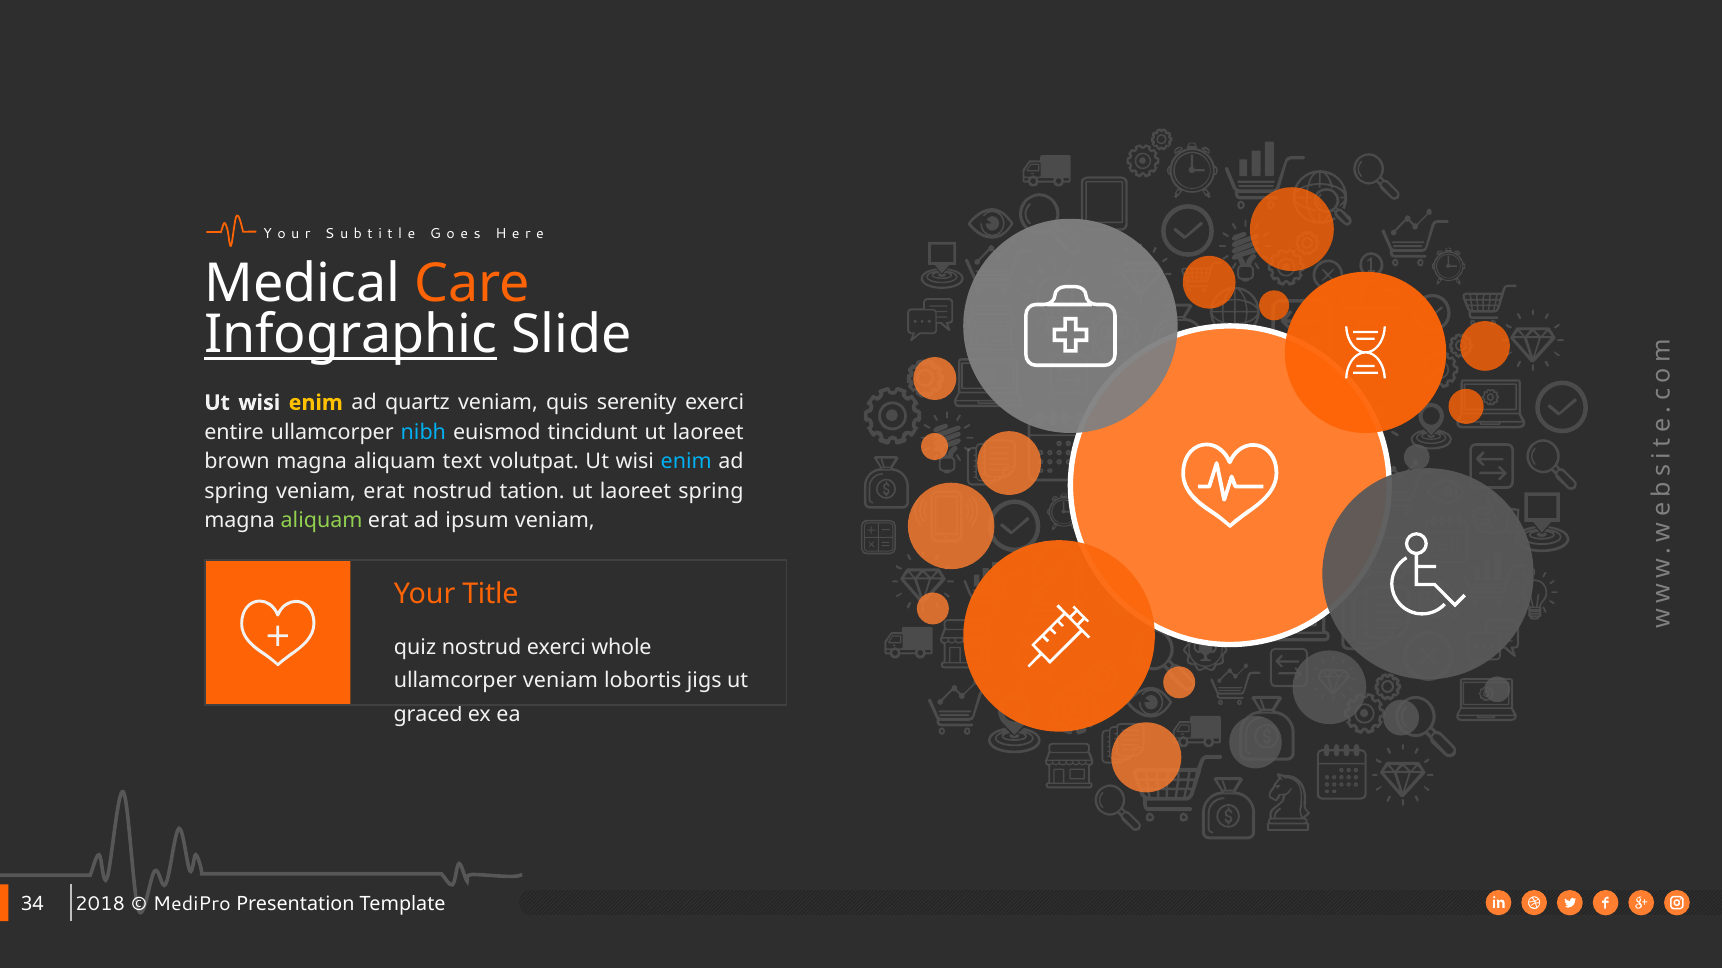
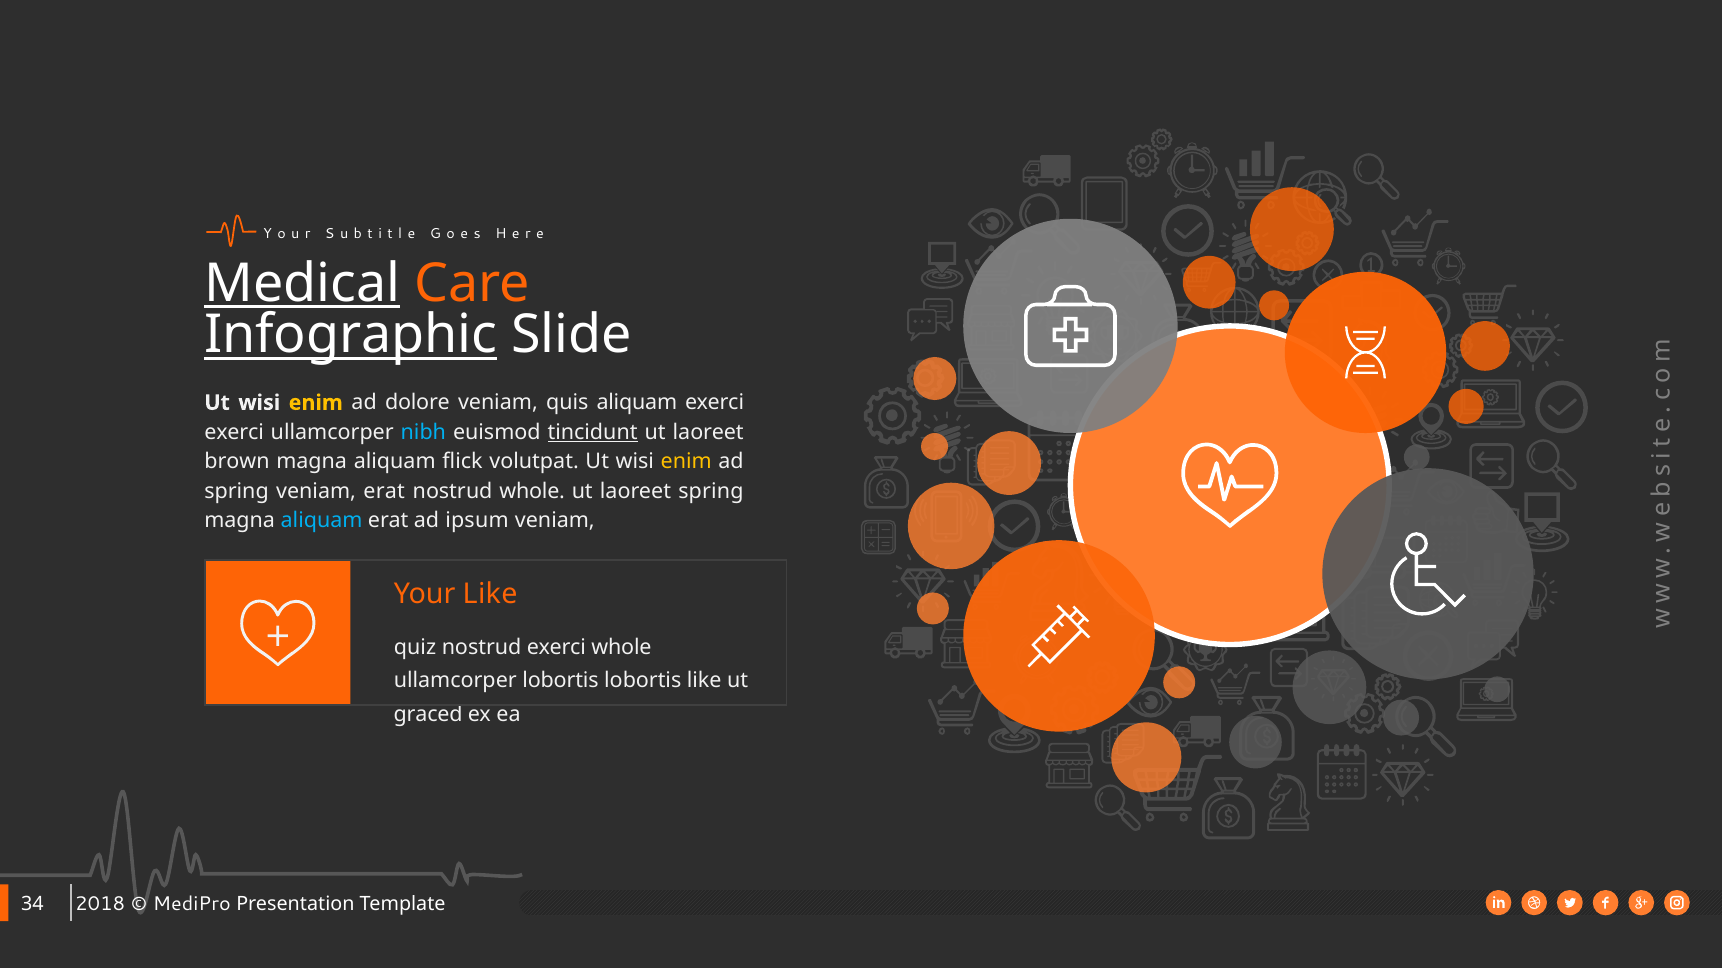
Medical underline: none -> present (302, 284)
quartz: quartz -> dolore (417, 403)
quis serenity: serenity -> aliquam (637, 403)
entire: entire -> exerci (234, 432)
tincidunt underline: none -> present (593, 432)
text: text -> flick (462, 462)
enim colour: light blue -> yellow (686, 462)
nostrud tation: tation -> whole (532, 491)
aliquam colour: light green -> light blue (322, 521)
Your Title: Title -> Like (490, 594)
ullamcorper veniam: veniam -> lobortis (561, 681)
lobortis jigs: jigs -> like (704, 681)
